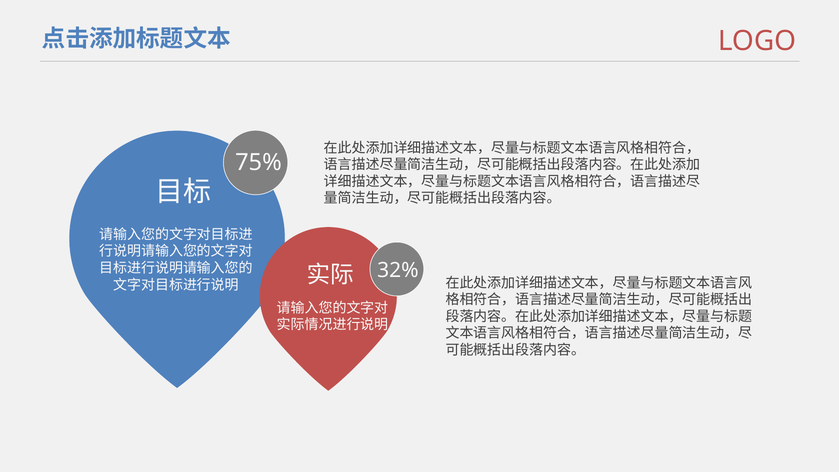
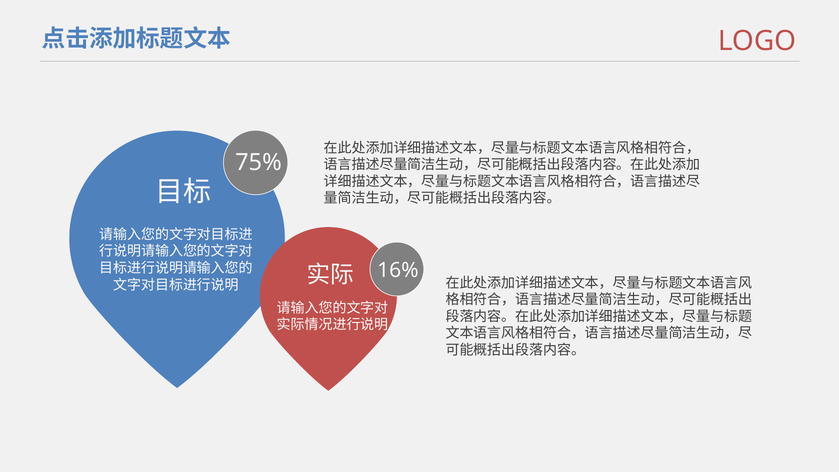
32%: 32% -> 16% (398, 270)
